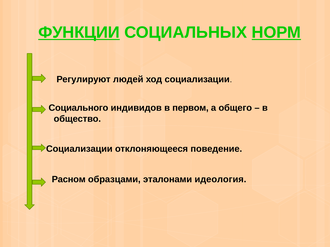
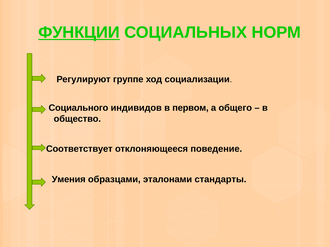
НОРМ underline: present -> none (276, 32)
людей: людей -> группе (128, 80)
Социализации: Социализации -> Соответствует (79, 149)
Расном: Расном -> Умения (69, 180)
идеология: идеология -> стандарты (221, 180)
